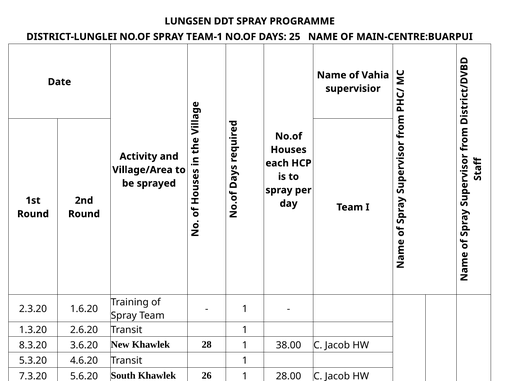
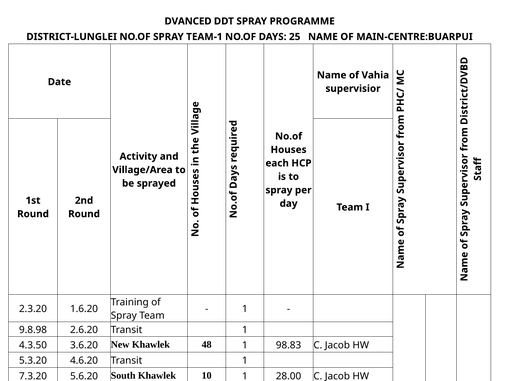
LUNGSEN: LUNGSEN -> DVANCED (188, 21)
1.3.20: 1.3.20 -> 9.8.98 (33, 330)
8.3.20: 8.3.20 -> 4.3.50 (33, 345)
28: 28 -> 48 (207, 345)
38.00: 38.00 -> 98.83 (289, 345)
26: 26 -> 10 (207, 376)
